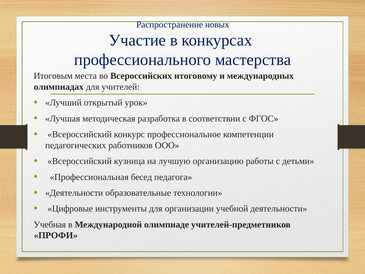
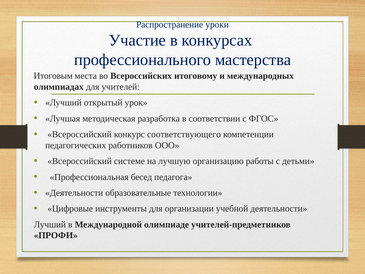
новых: новых -> уроки (217, 25)
профессиональное: профессиональное -> соответствующего (184, 134)
кузница: кузница -> системе (129, 161)
Учебная: Учебная -> Лучший (50, 224)
